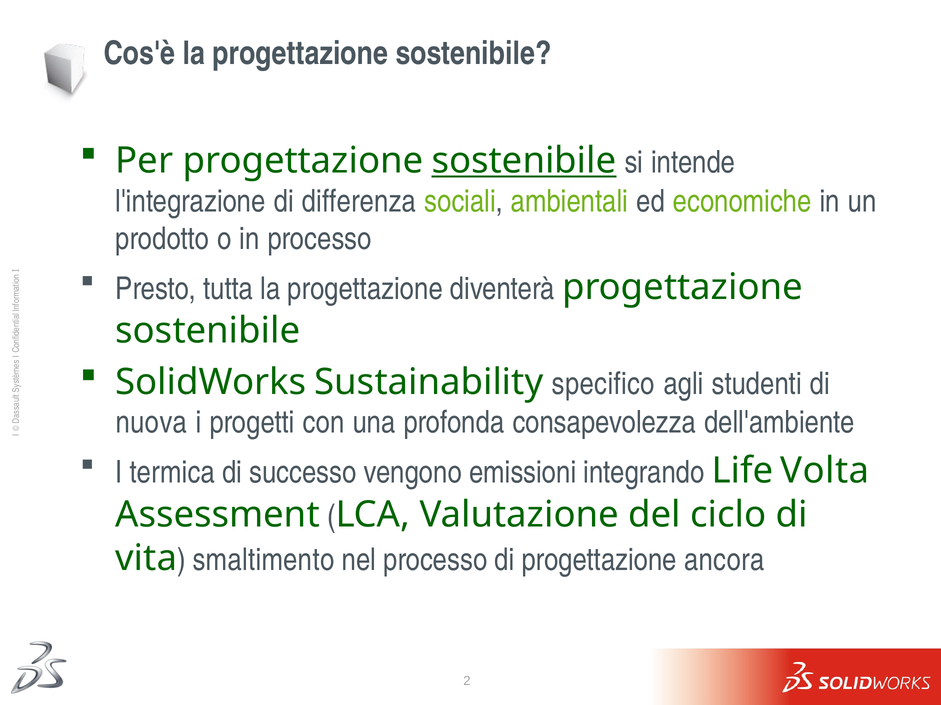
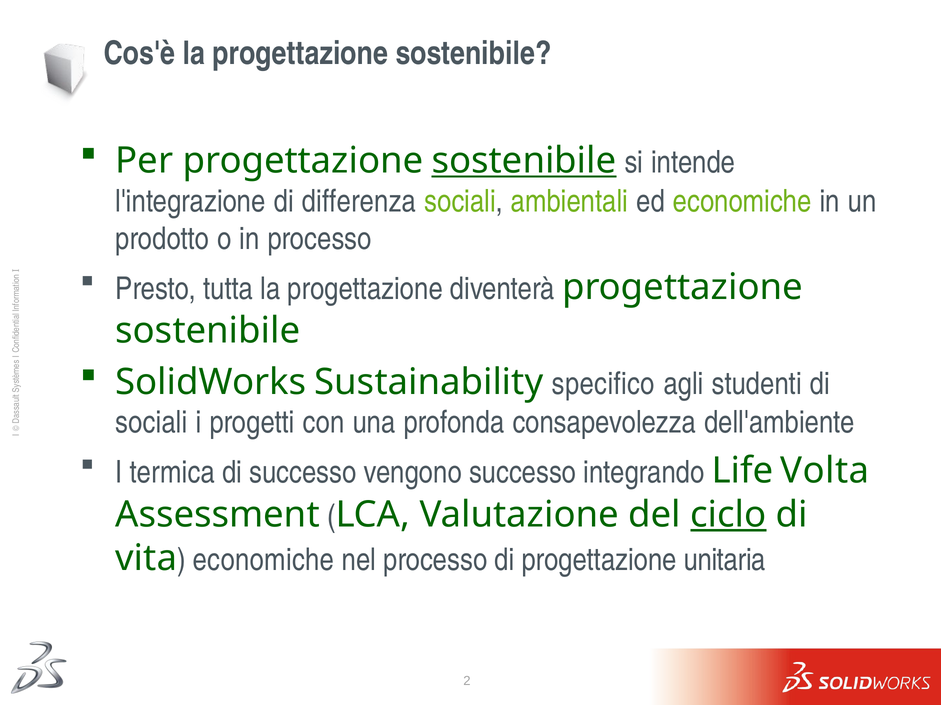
nuova: nuova -> sociali (151, 423)
vengono emissioni: emissioni -> successo (523, 473)
ciclo underline: none -> present (728, 515)
vita smaltimento: smaltimento -> economiche (264, 561)
ancora: ancora -> unitaria (725, 561)
